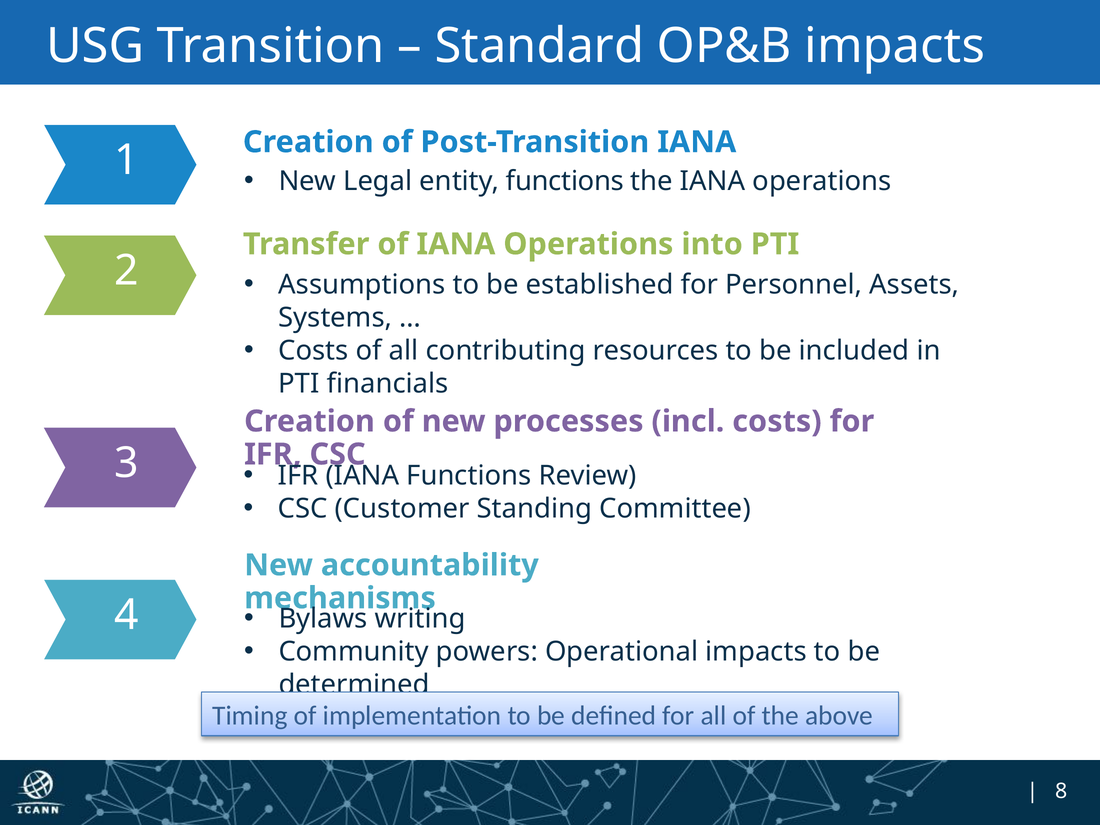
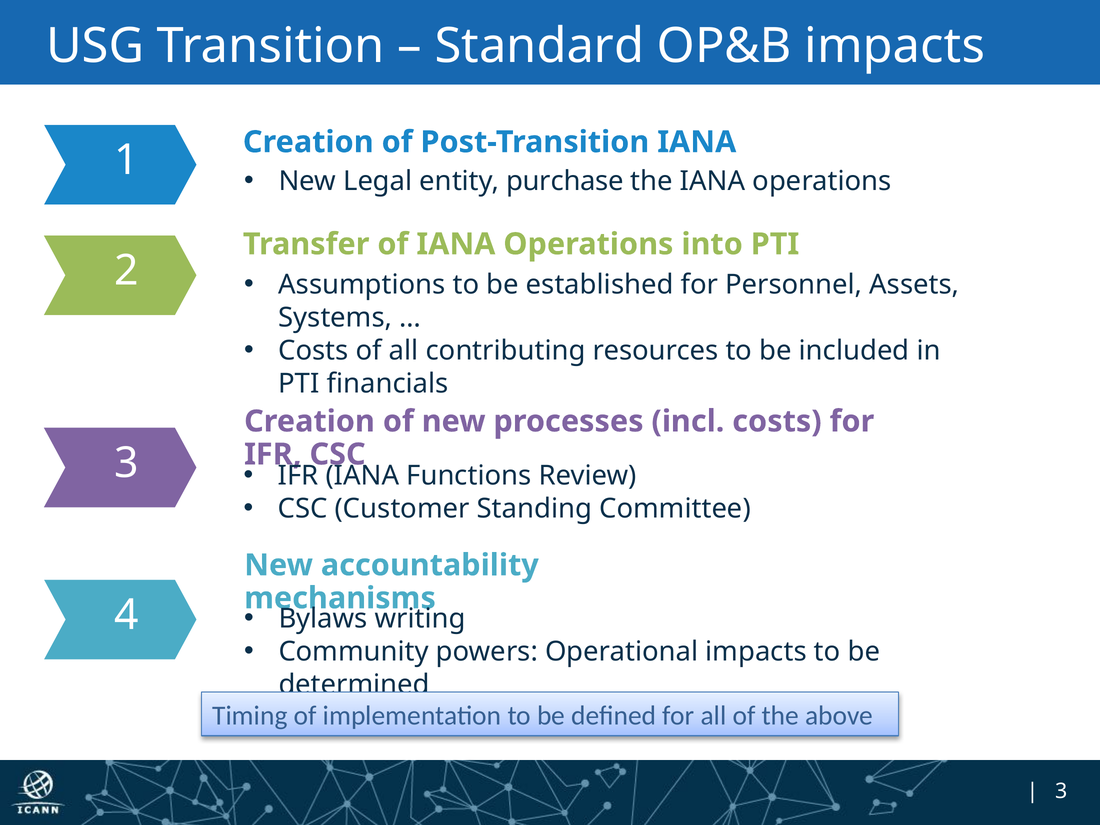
entity functions: functions -> purchase (565, 181)
8: 8 -> 3 (1061, 791)
